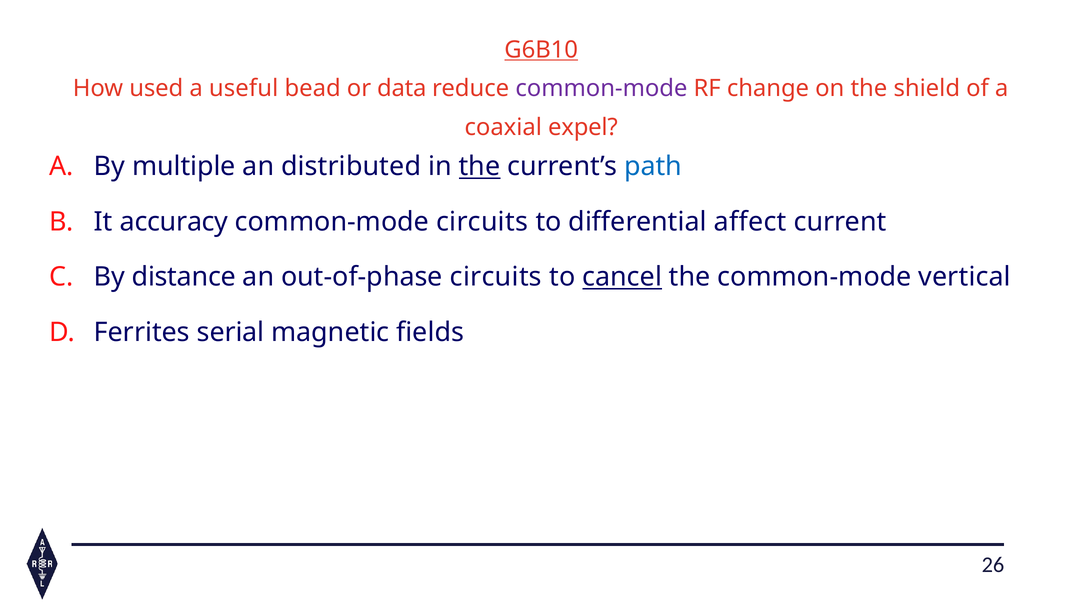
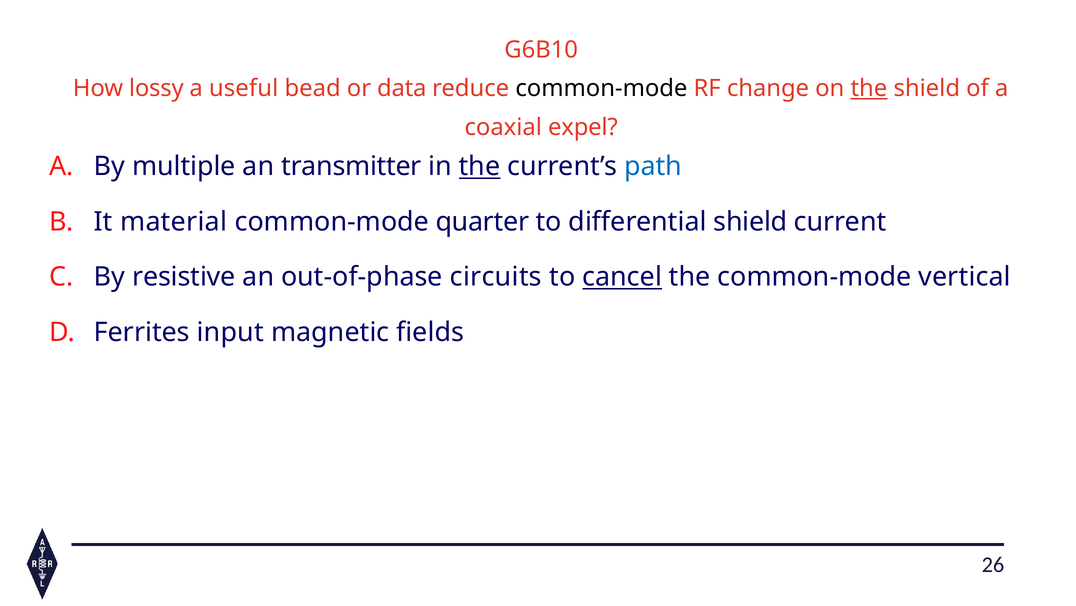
G6B10 underline: present -> none (541, 50)
used: used -> lossy (156, 88)
common-mode colour: purple -> black (601, 88)
the underline: none -> present (869, 88)
distributed: distributed -> transmitter (351, 166)
accuracy: accuracy -> material (174, 222)
common-mode circuits: circuits -> quarter (482, 222)
differential affect: affect -> shield (750, 222)
distance: distance -> resistive (184, 277)
serial: serial -> input (230, 332)
